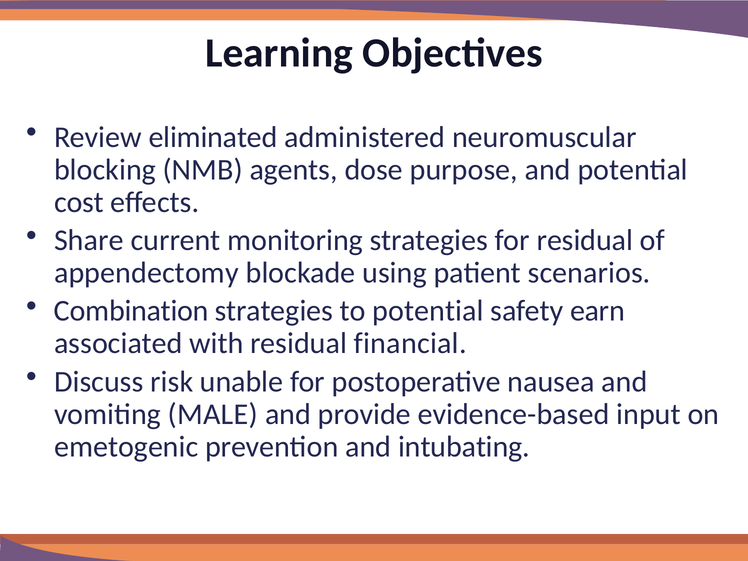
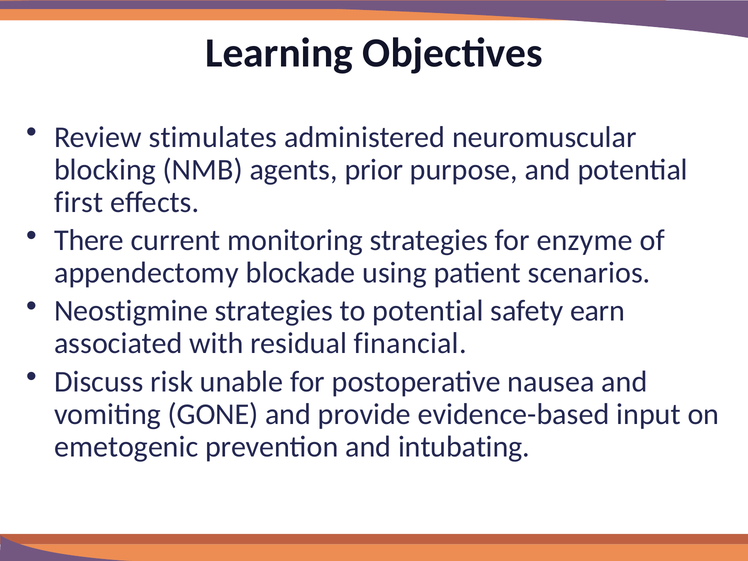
eliminated: eliminated -> stimulates (213, 137)
dose: dose -> prior (374, 170)
cost: cost -> first (79, 202)
Share: Share -> There (89, 240)
for residual: residual -> enzyme (585, 240)
Combination: Combination -> Neostigmine (131, 311)
MALE: MALE -> GONE (213, 414)
